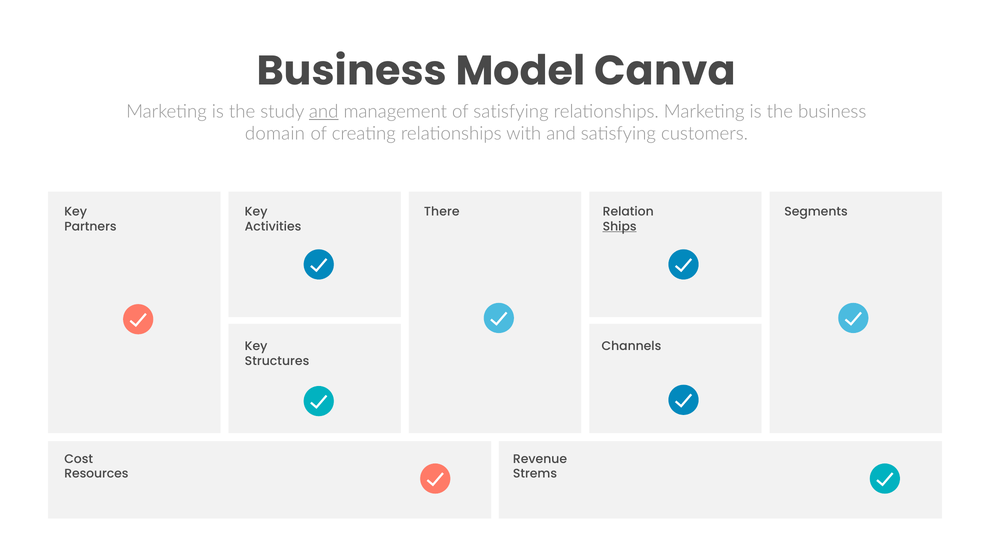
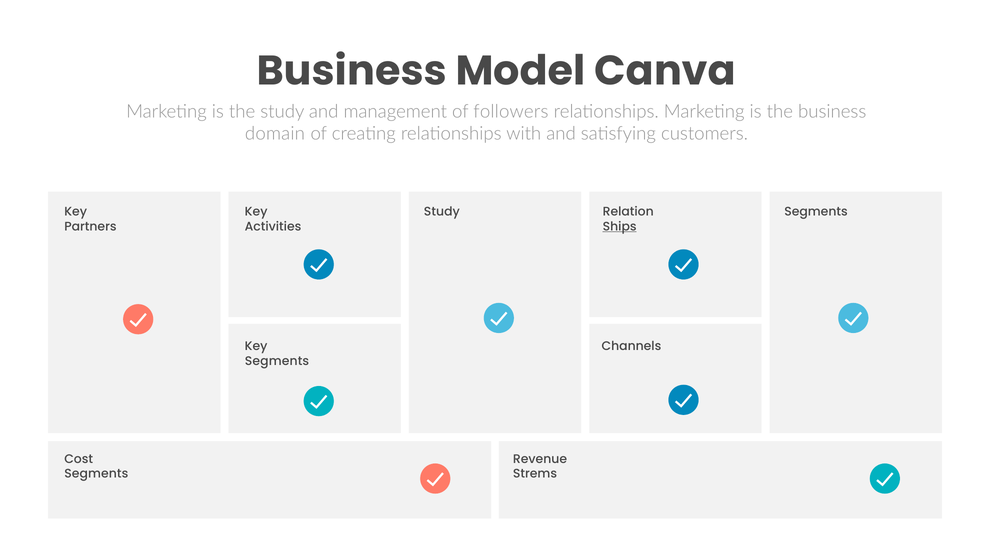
and underline: present -> none (324, 111)
of satisfying: satisfying -> followers (511, 111)
There: There -> Study (442, 212)
Structures: Structures -> Segments (277, 361)
Resources: Resources -> Segments (96, 474)
